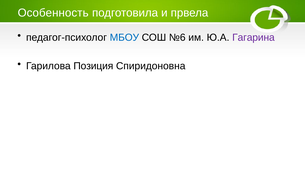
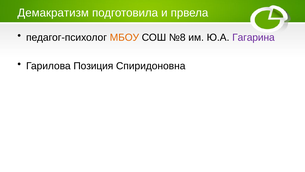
Особенность: Особенность -> Демакратизм (53, 13)
МБОУ colour: blue -> orange (124, 37)
№6: №6 -> №8 (177, 37)
